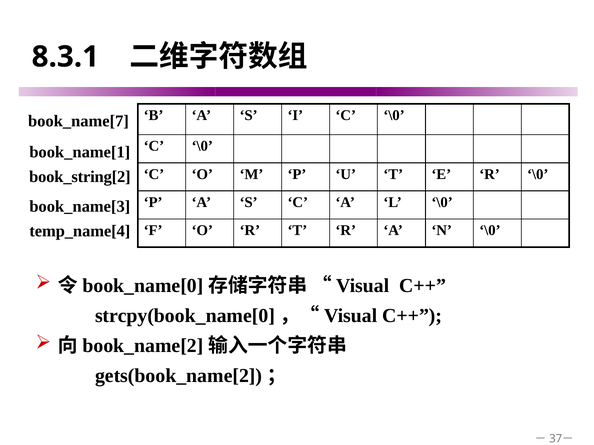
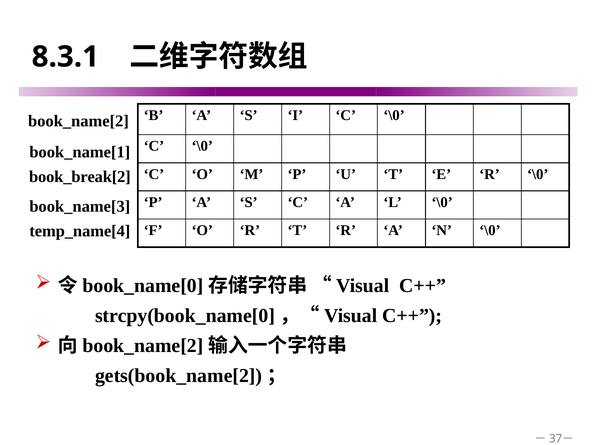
book_name[7: book_name[7 -> book_name[2 (78, 121)
book_string[2: book_string[2 -> book_break[2 (80, 177)
